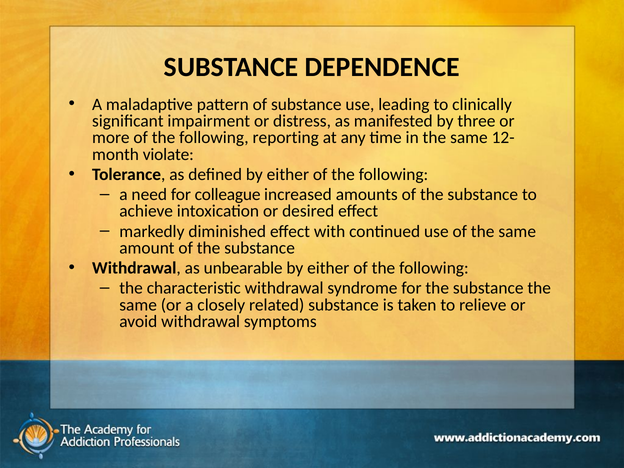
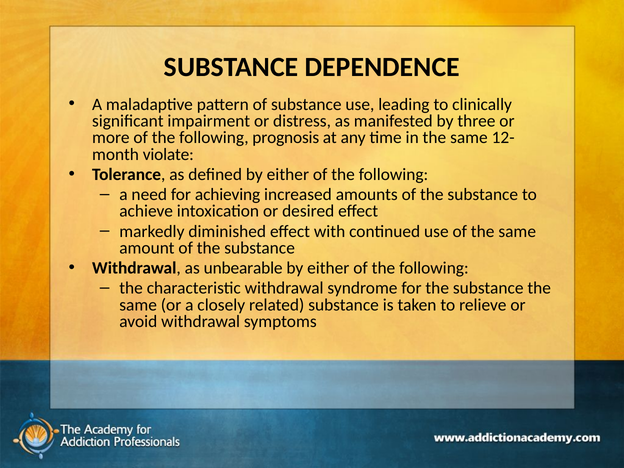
reporting: reporting -> prognosis (286, 138)
colleague: colleague -> achieving (228, 195)
